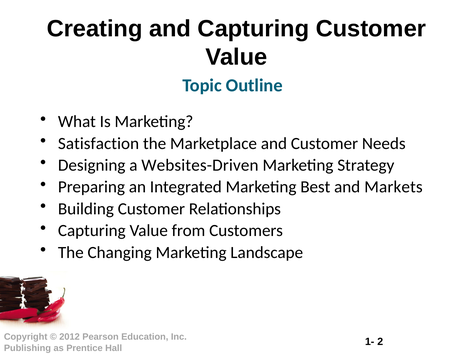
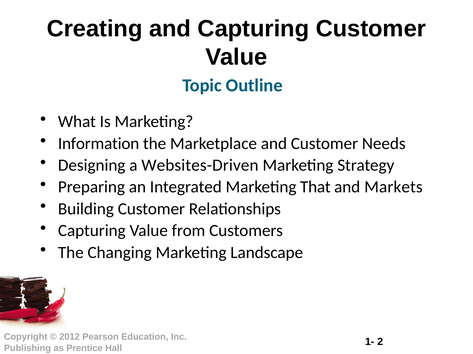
Satisfaction: Satisfaction -> Information (99, 144)
Best: Best -> That (315, 187)
